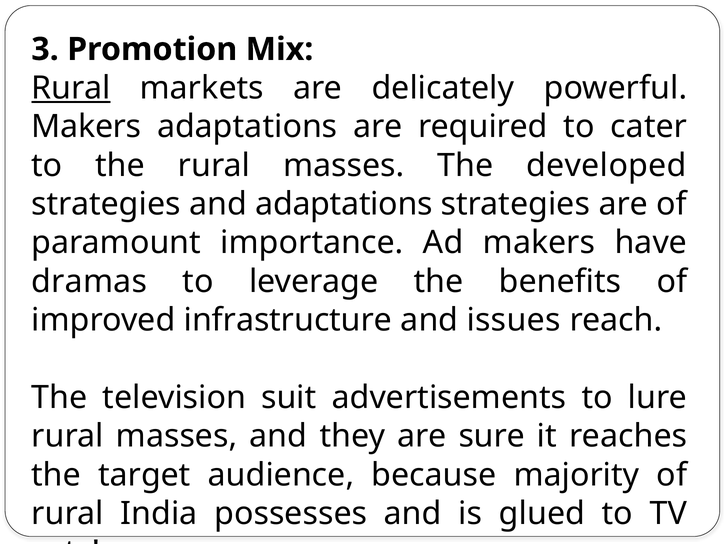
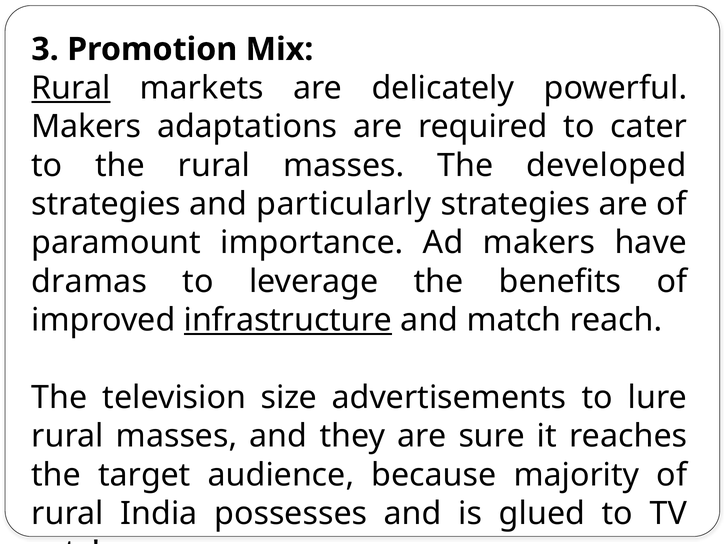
and adaptations: adaptations -> particularly (344, 204)
infrastructure underline: none -> present (288, 320)
issues: issues -> match (514, 320)
suit: suit -> size (289, 397)
